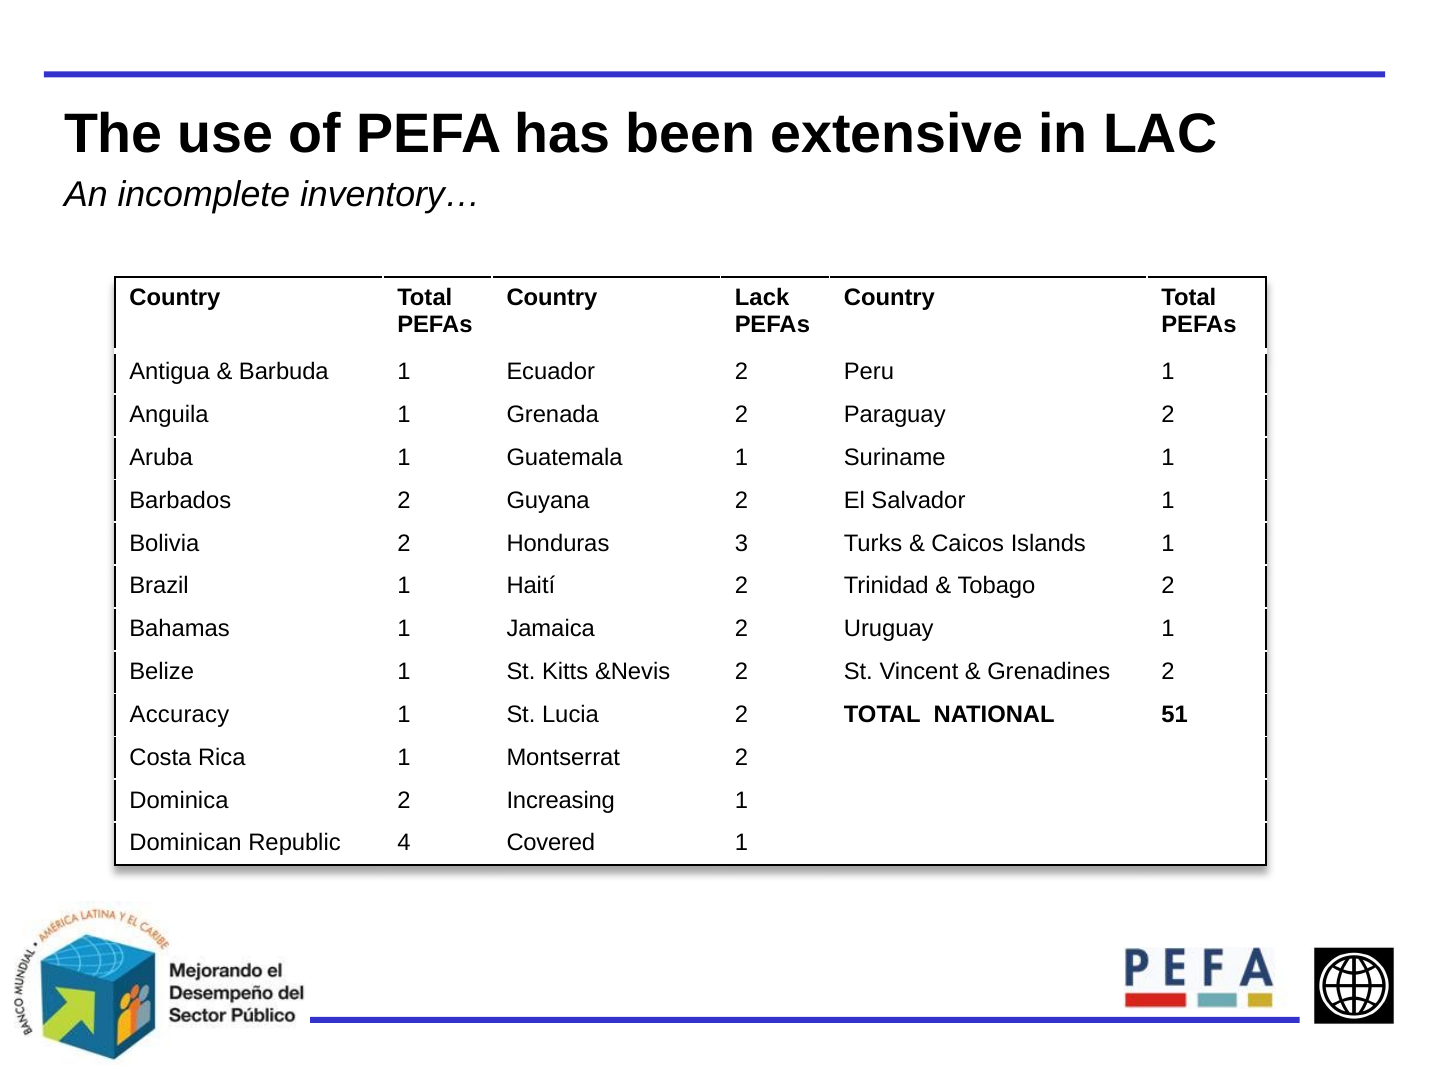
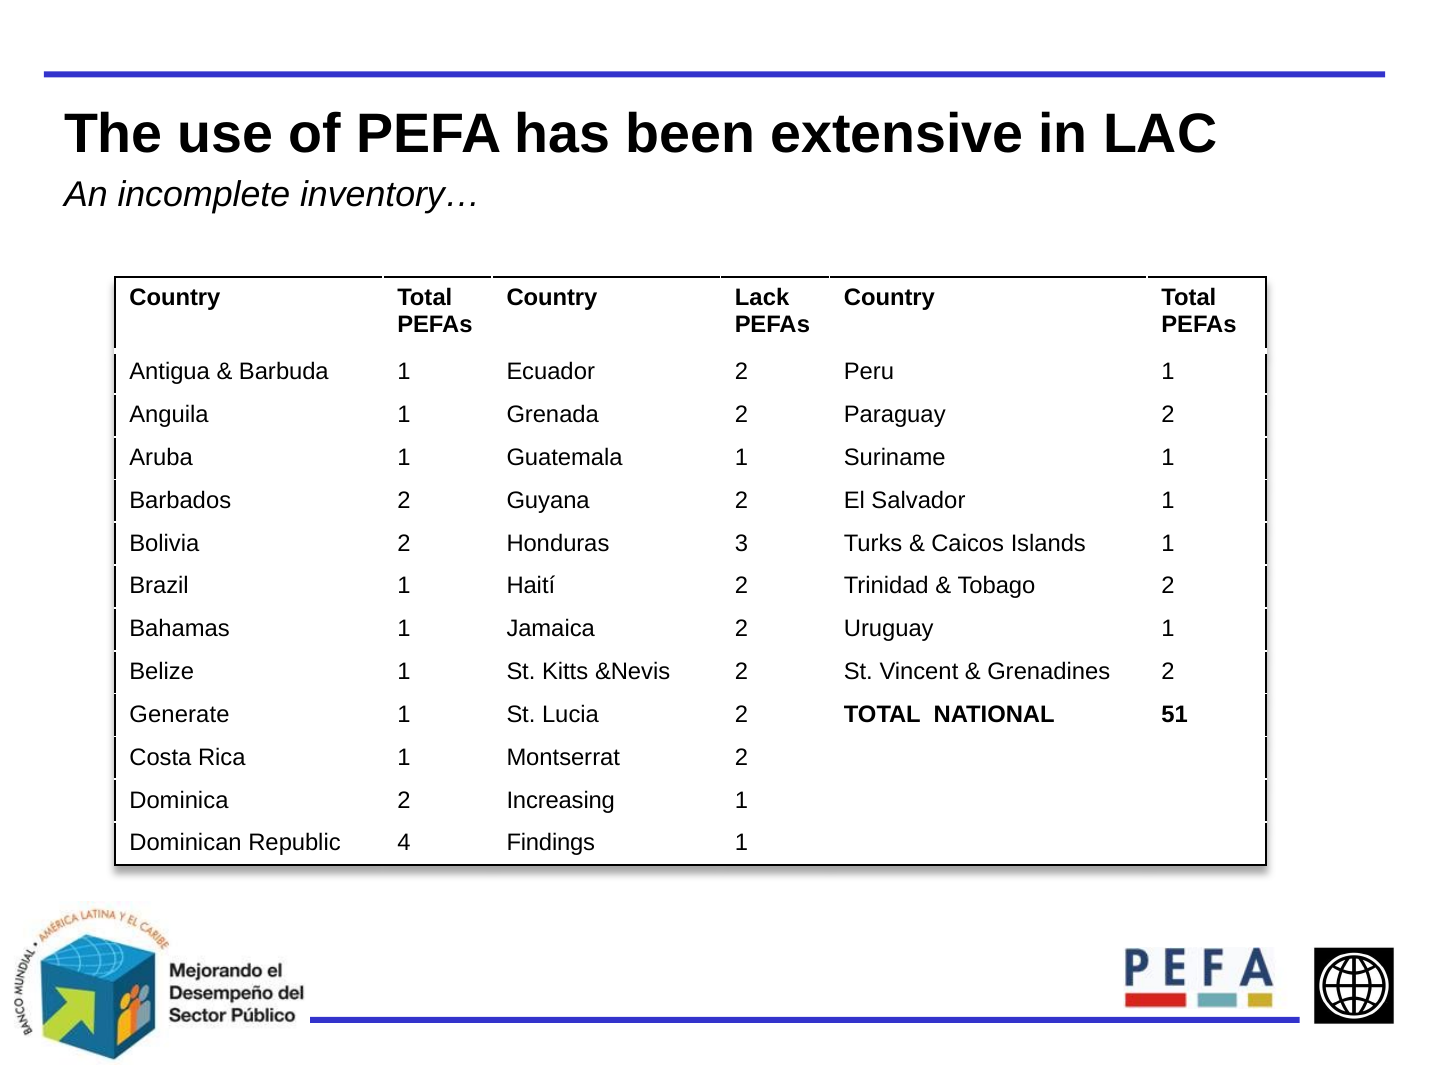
Accuracy: Accuracy -> Generate (180, 714)
Covered: Covered -> Findings (551, 843)
